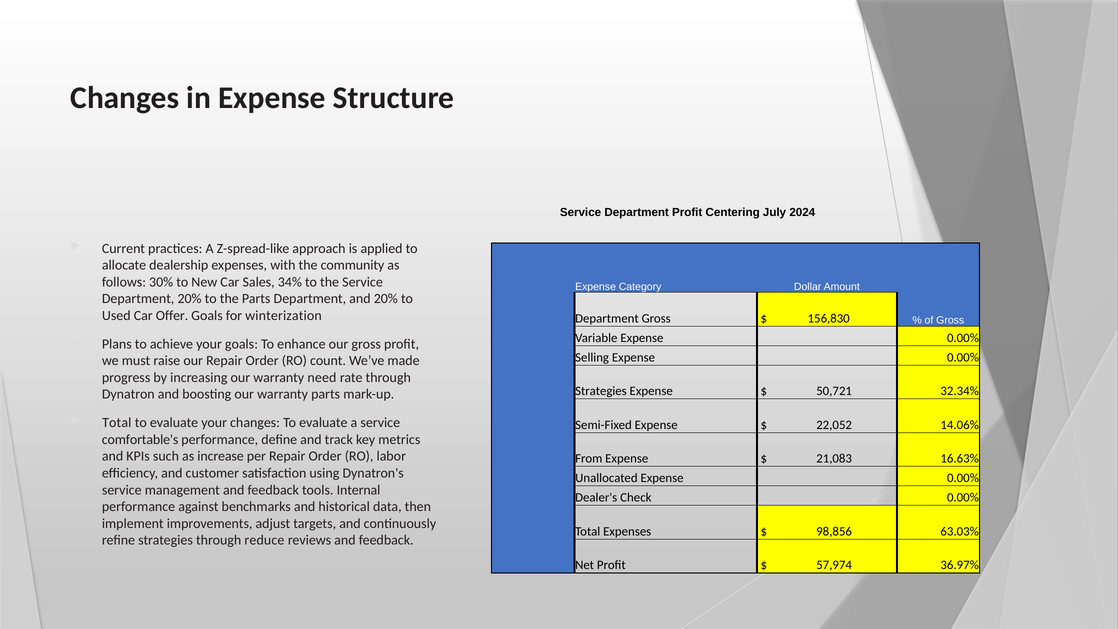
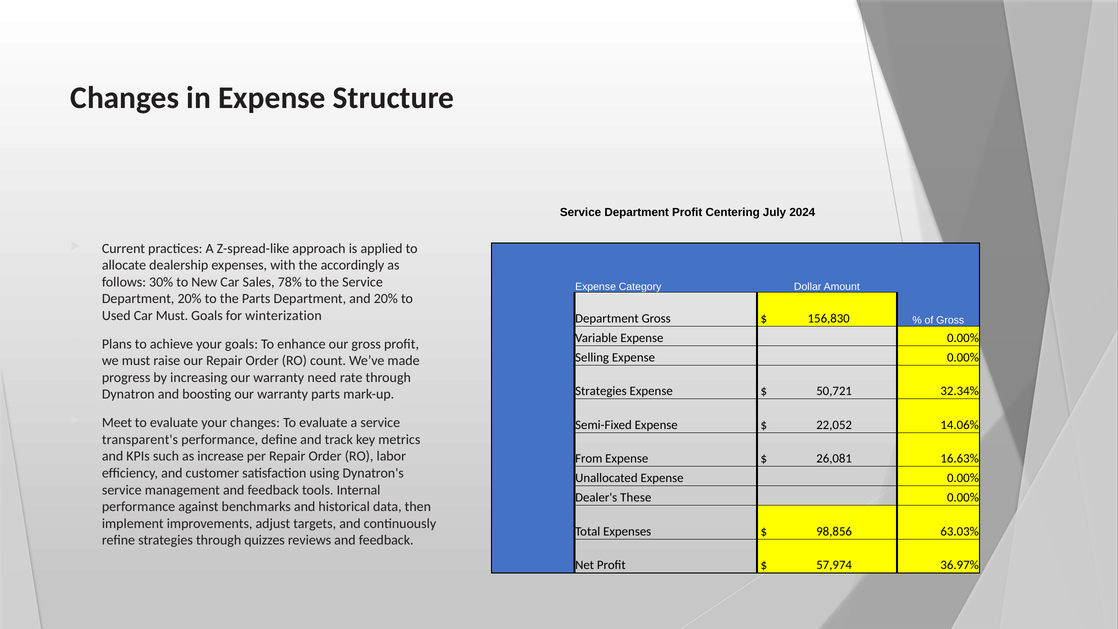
community: community -> accordingly (352, 265)
34%: 34% -> 78% (290, 282)
Car Offer: Offer -> Must (172, 316)
Total: Total -> Meet (117, 423)
comfortable's: comfortable's -> transparent's (140, 439)
21,083: 21,083 -> 26,081 (834, 459)
Check: Check -> These (636, 498)
reduce: reduce -> quizzes (265, 540)
